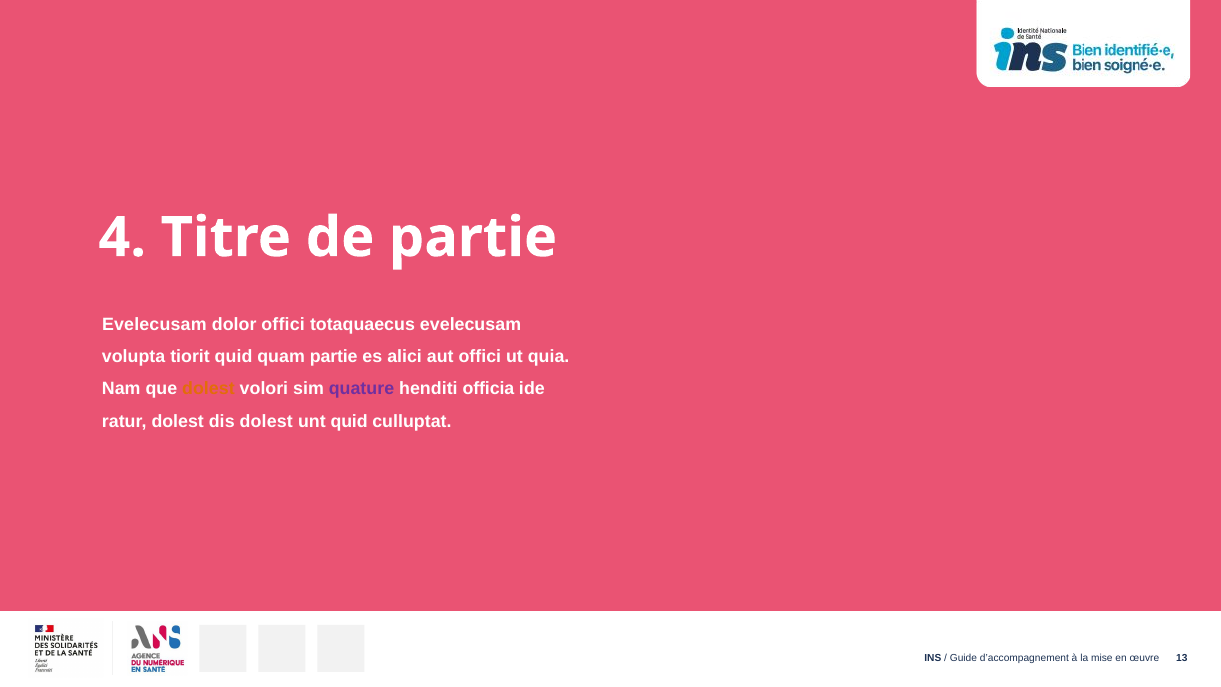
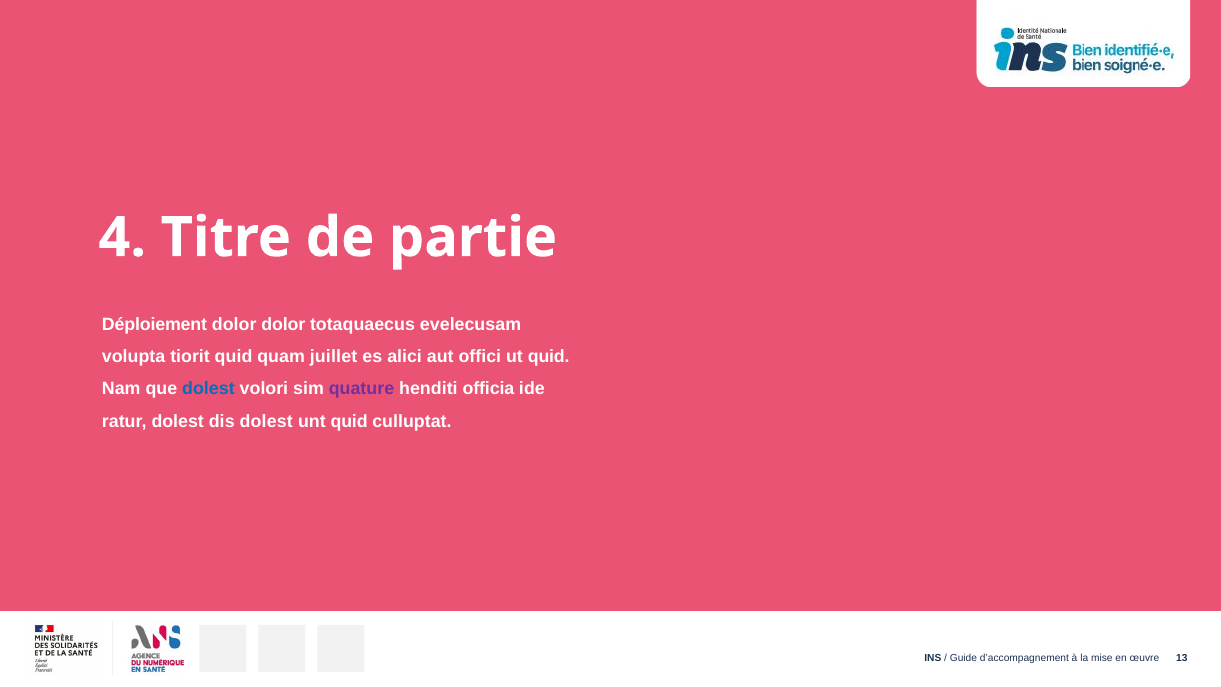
Evelecusam: Evelecusam -> Déploiement (155, 325)
dolor offici: offici -> dolor (283, 325)
quam partie: partie -> juillet (334, 357)
ut quia: quia -> quid (549, 357)
dolest colour: orange -> blue (208, 389)
